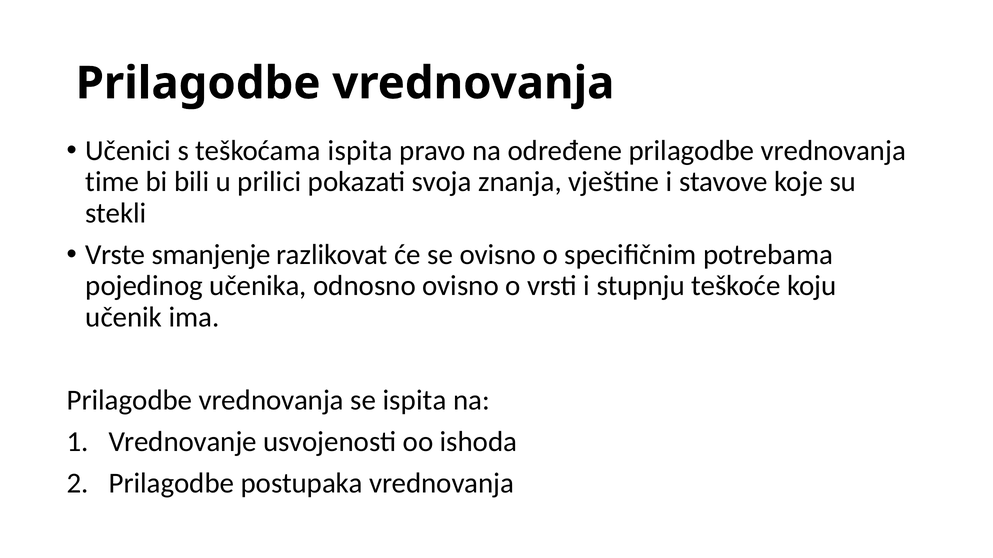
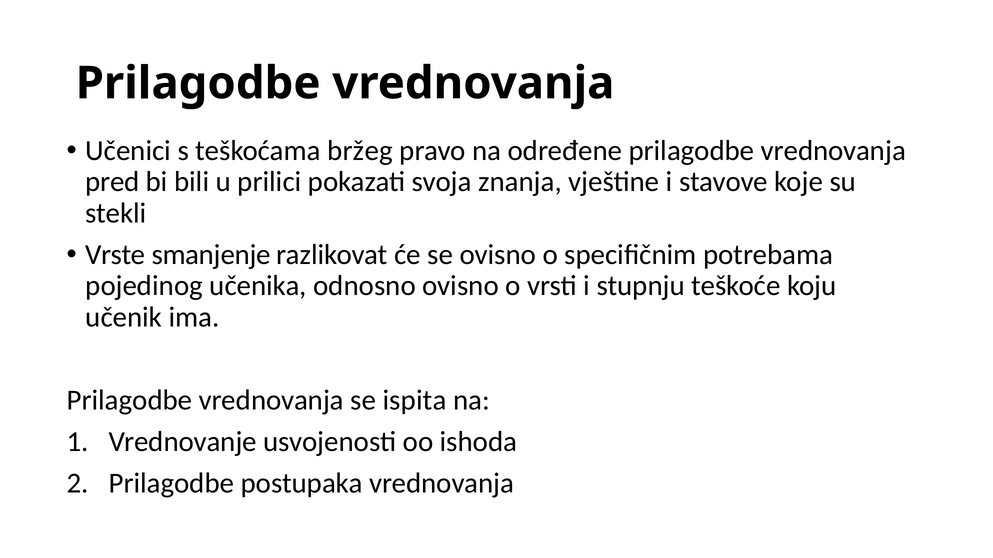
teškoćama ispita: ispita -> bržeg (360, 151)
time: time -> pred (112, 182)
